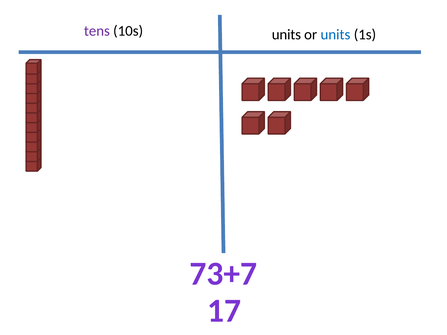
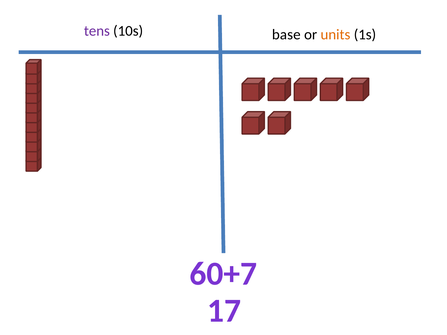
10s units: units -> base (286, 35)
units colour: blue -> orange (335, 35)
73+7: 73+7 -> 60+7 (223, 274)
